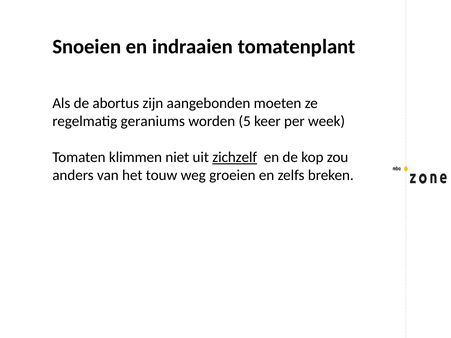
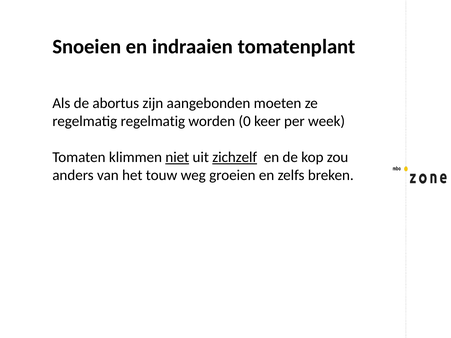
regelmatig geraniums: geraniums -> regelmatig (153, 121)
5: 5 -> 0 (245, 121)
niet underline: none -> present (177, 157)
